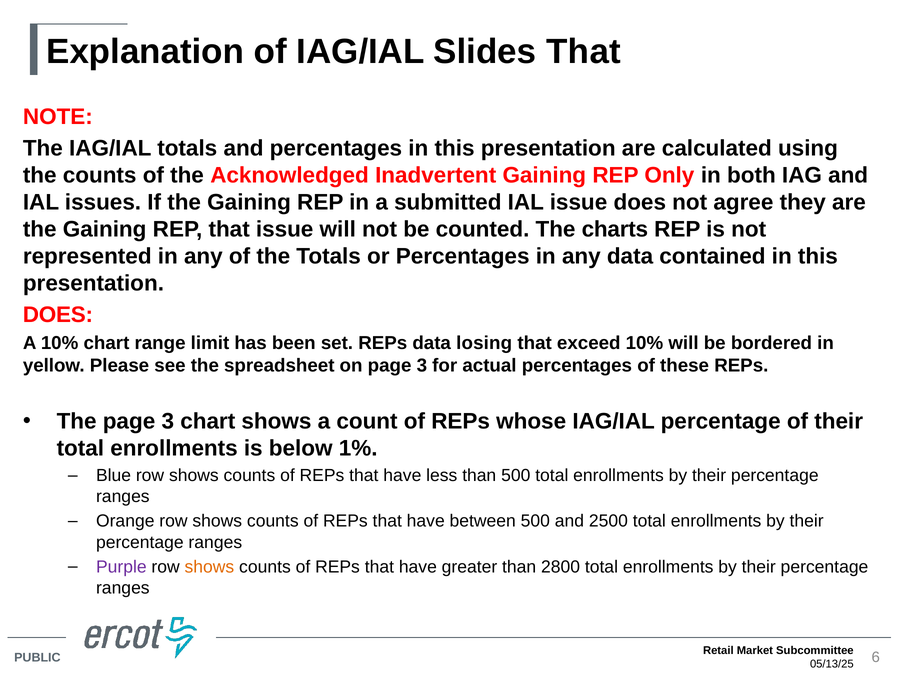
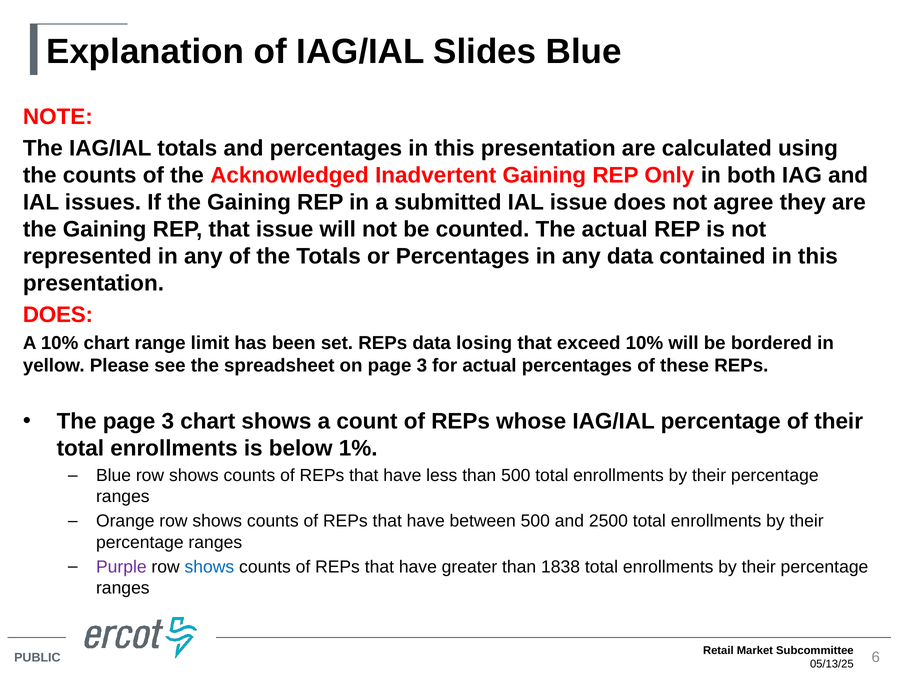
Slides That: That -> Blue (584, 52)
The charts: charts -> actual (615, 230)
shows colour: orange -> blue (209, 567)
2800: 2800 -> 1838 (561, 567)
